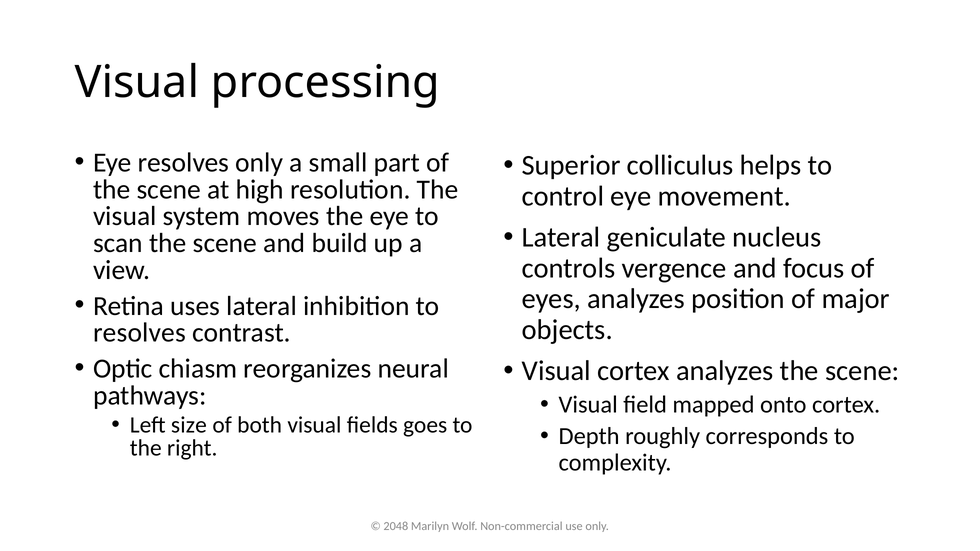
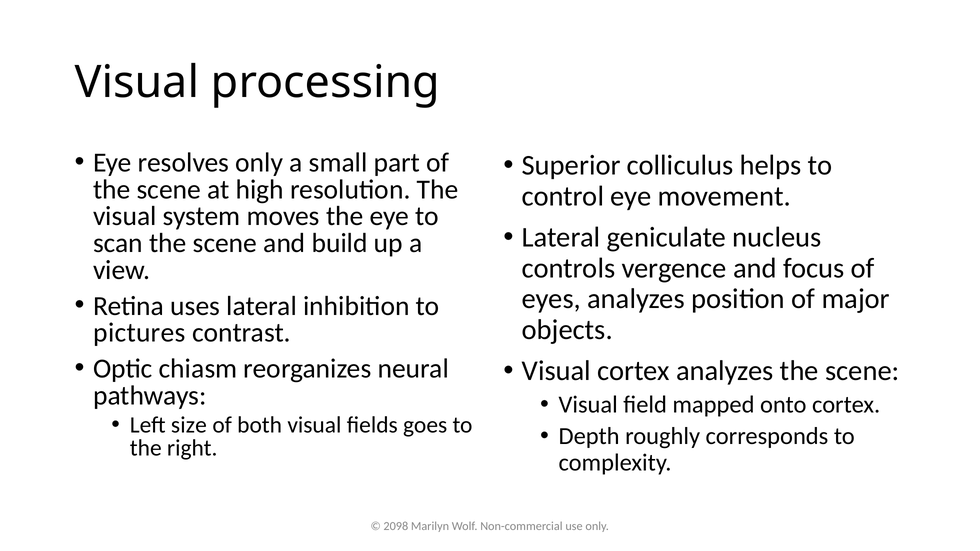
resolves: resolves -> pictures (139, 333)
2048: 2048 -> 2098 (396, 526)
